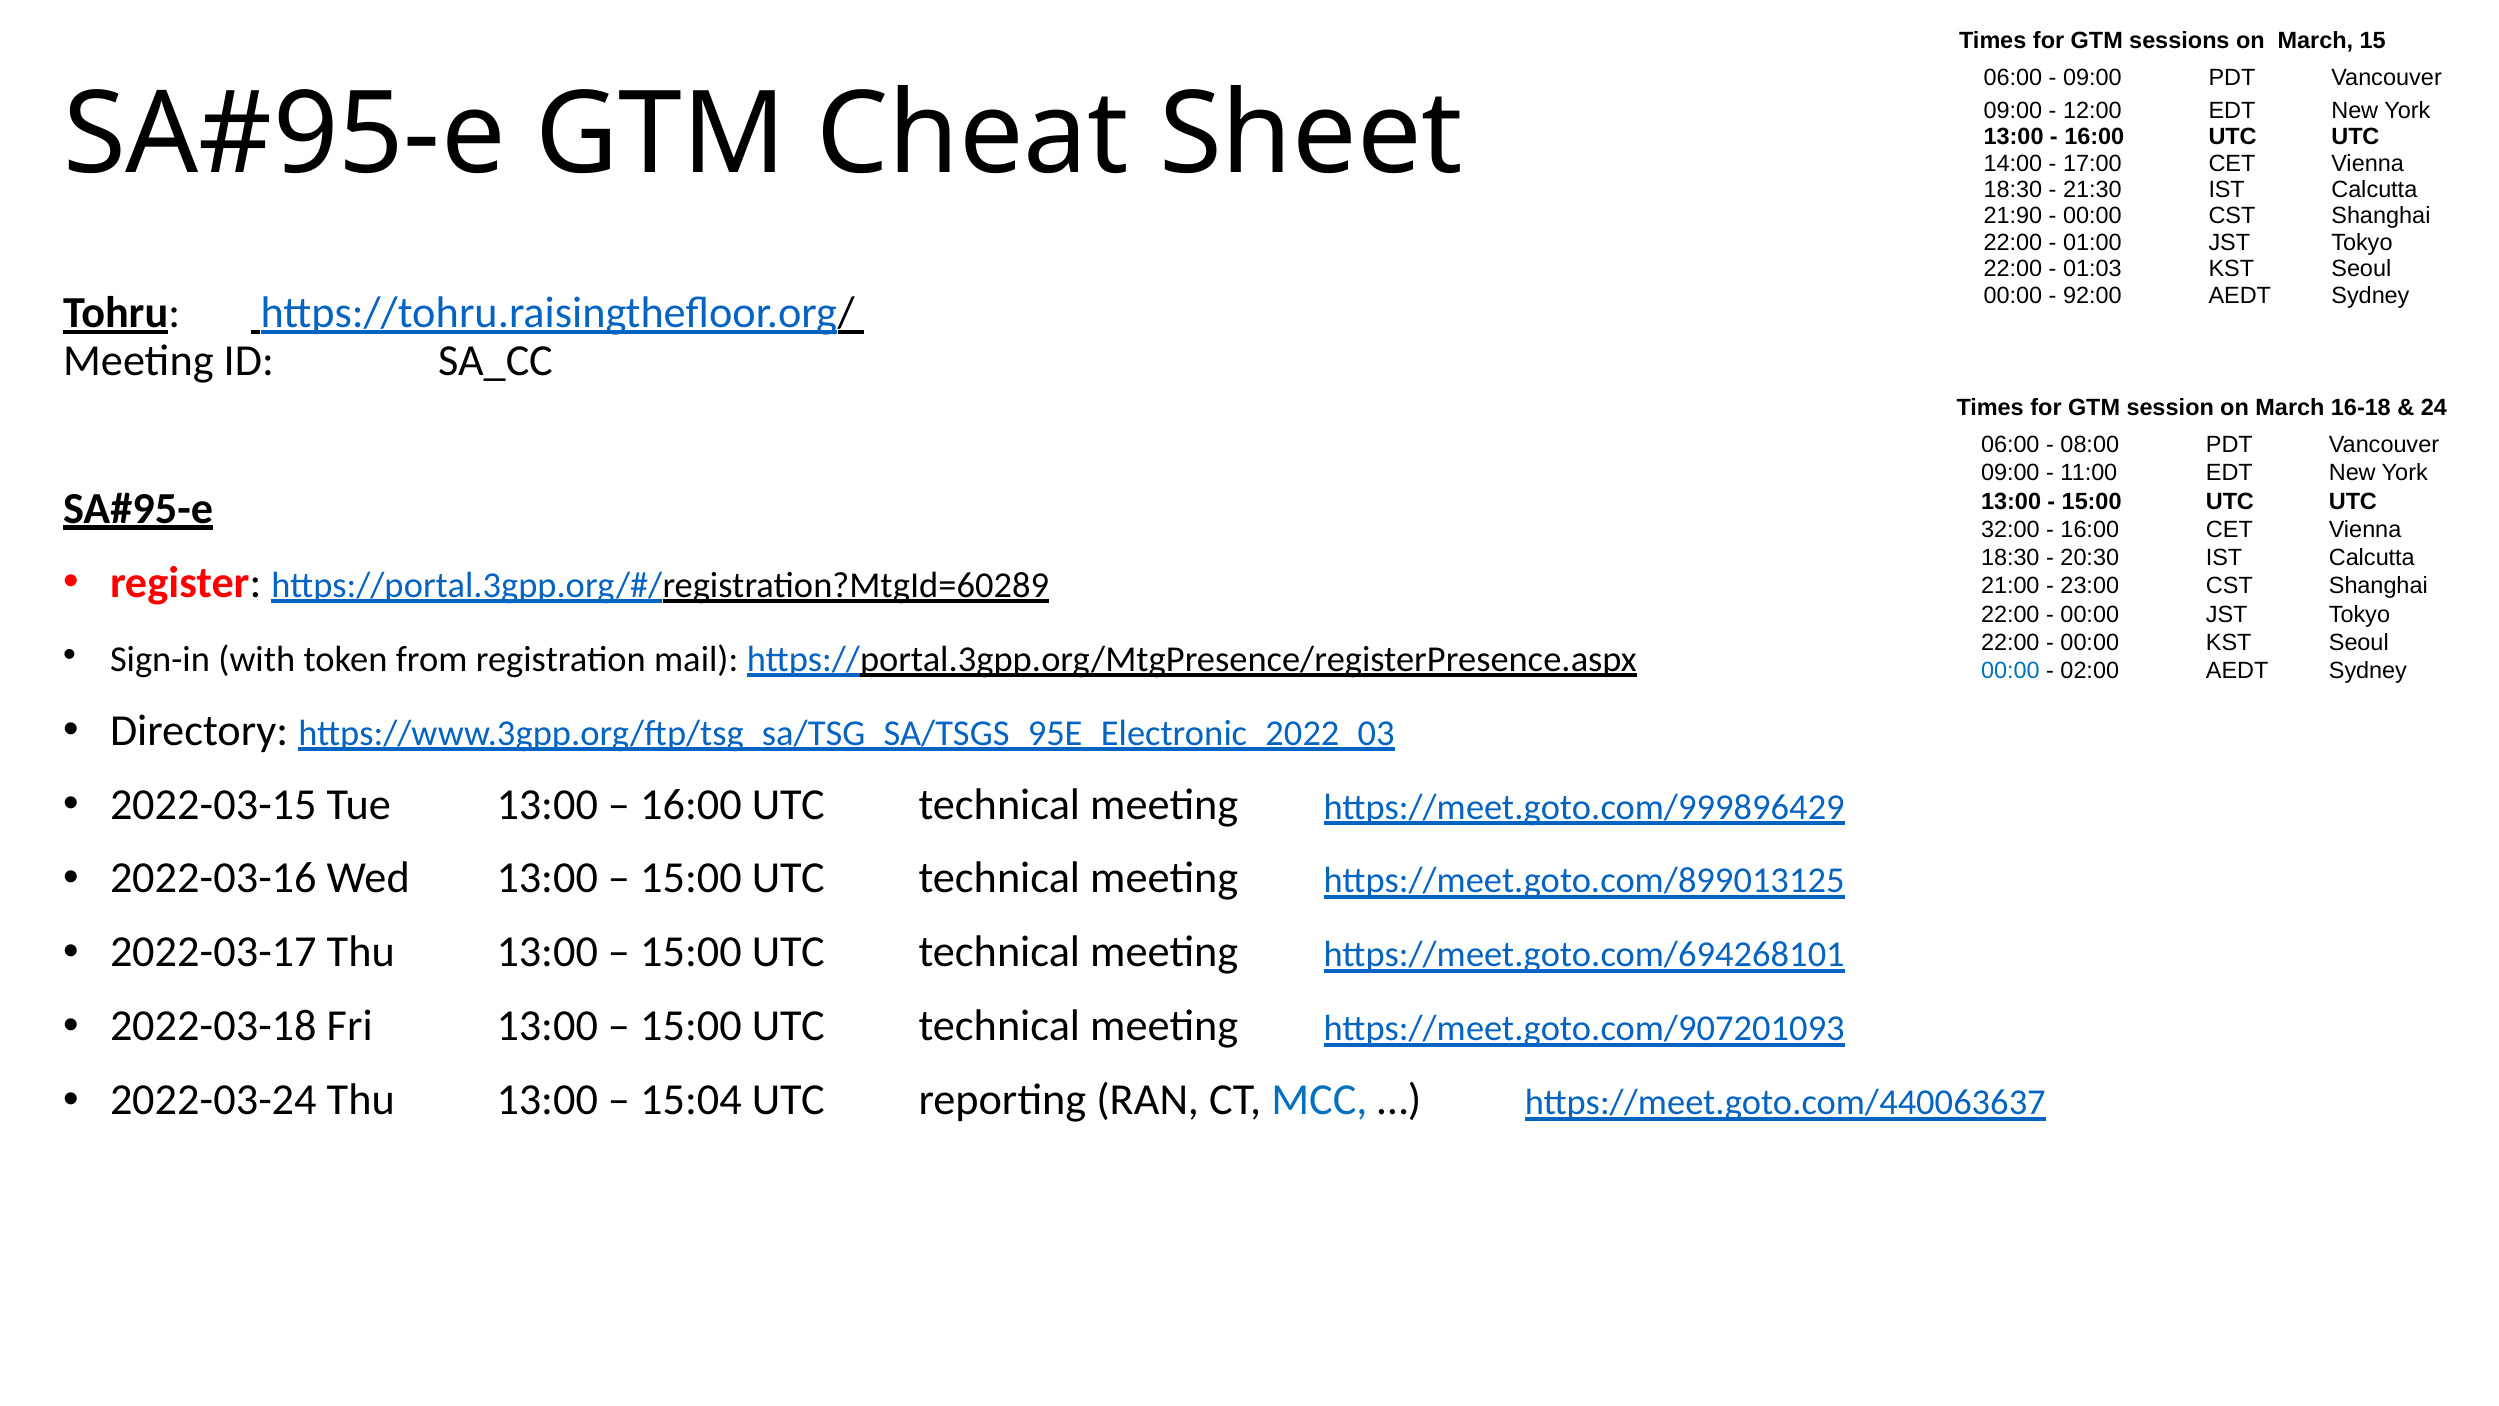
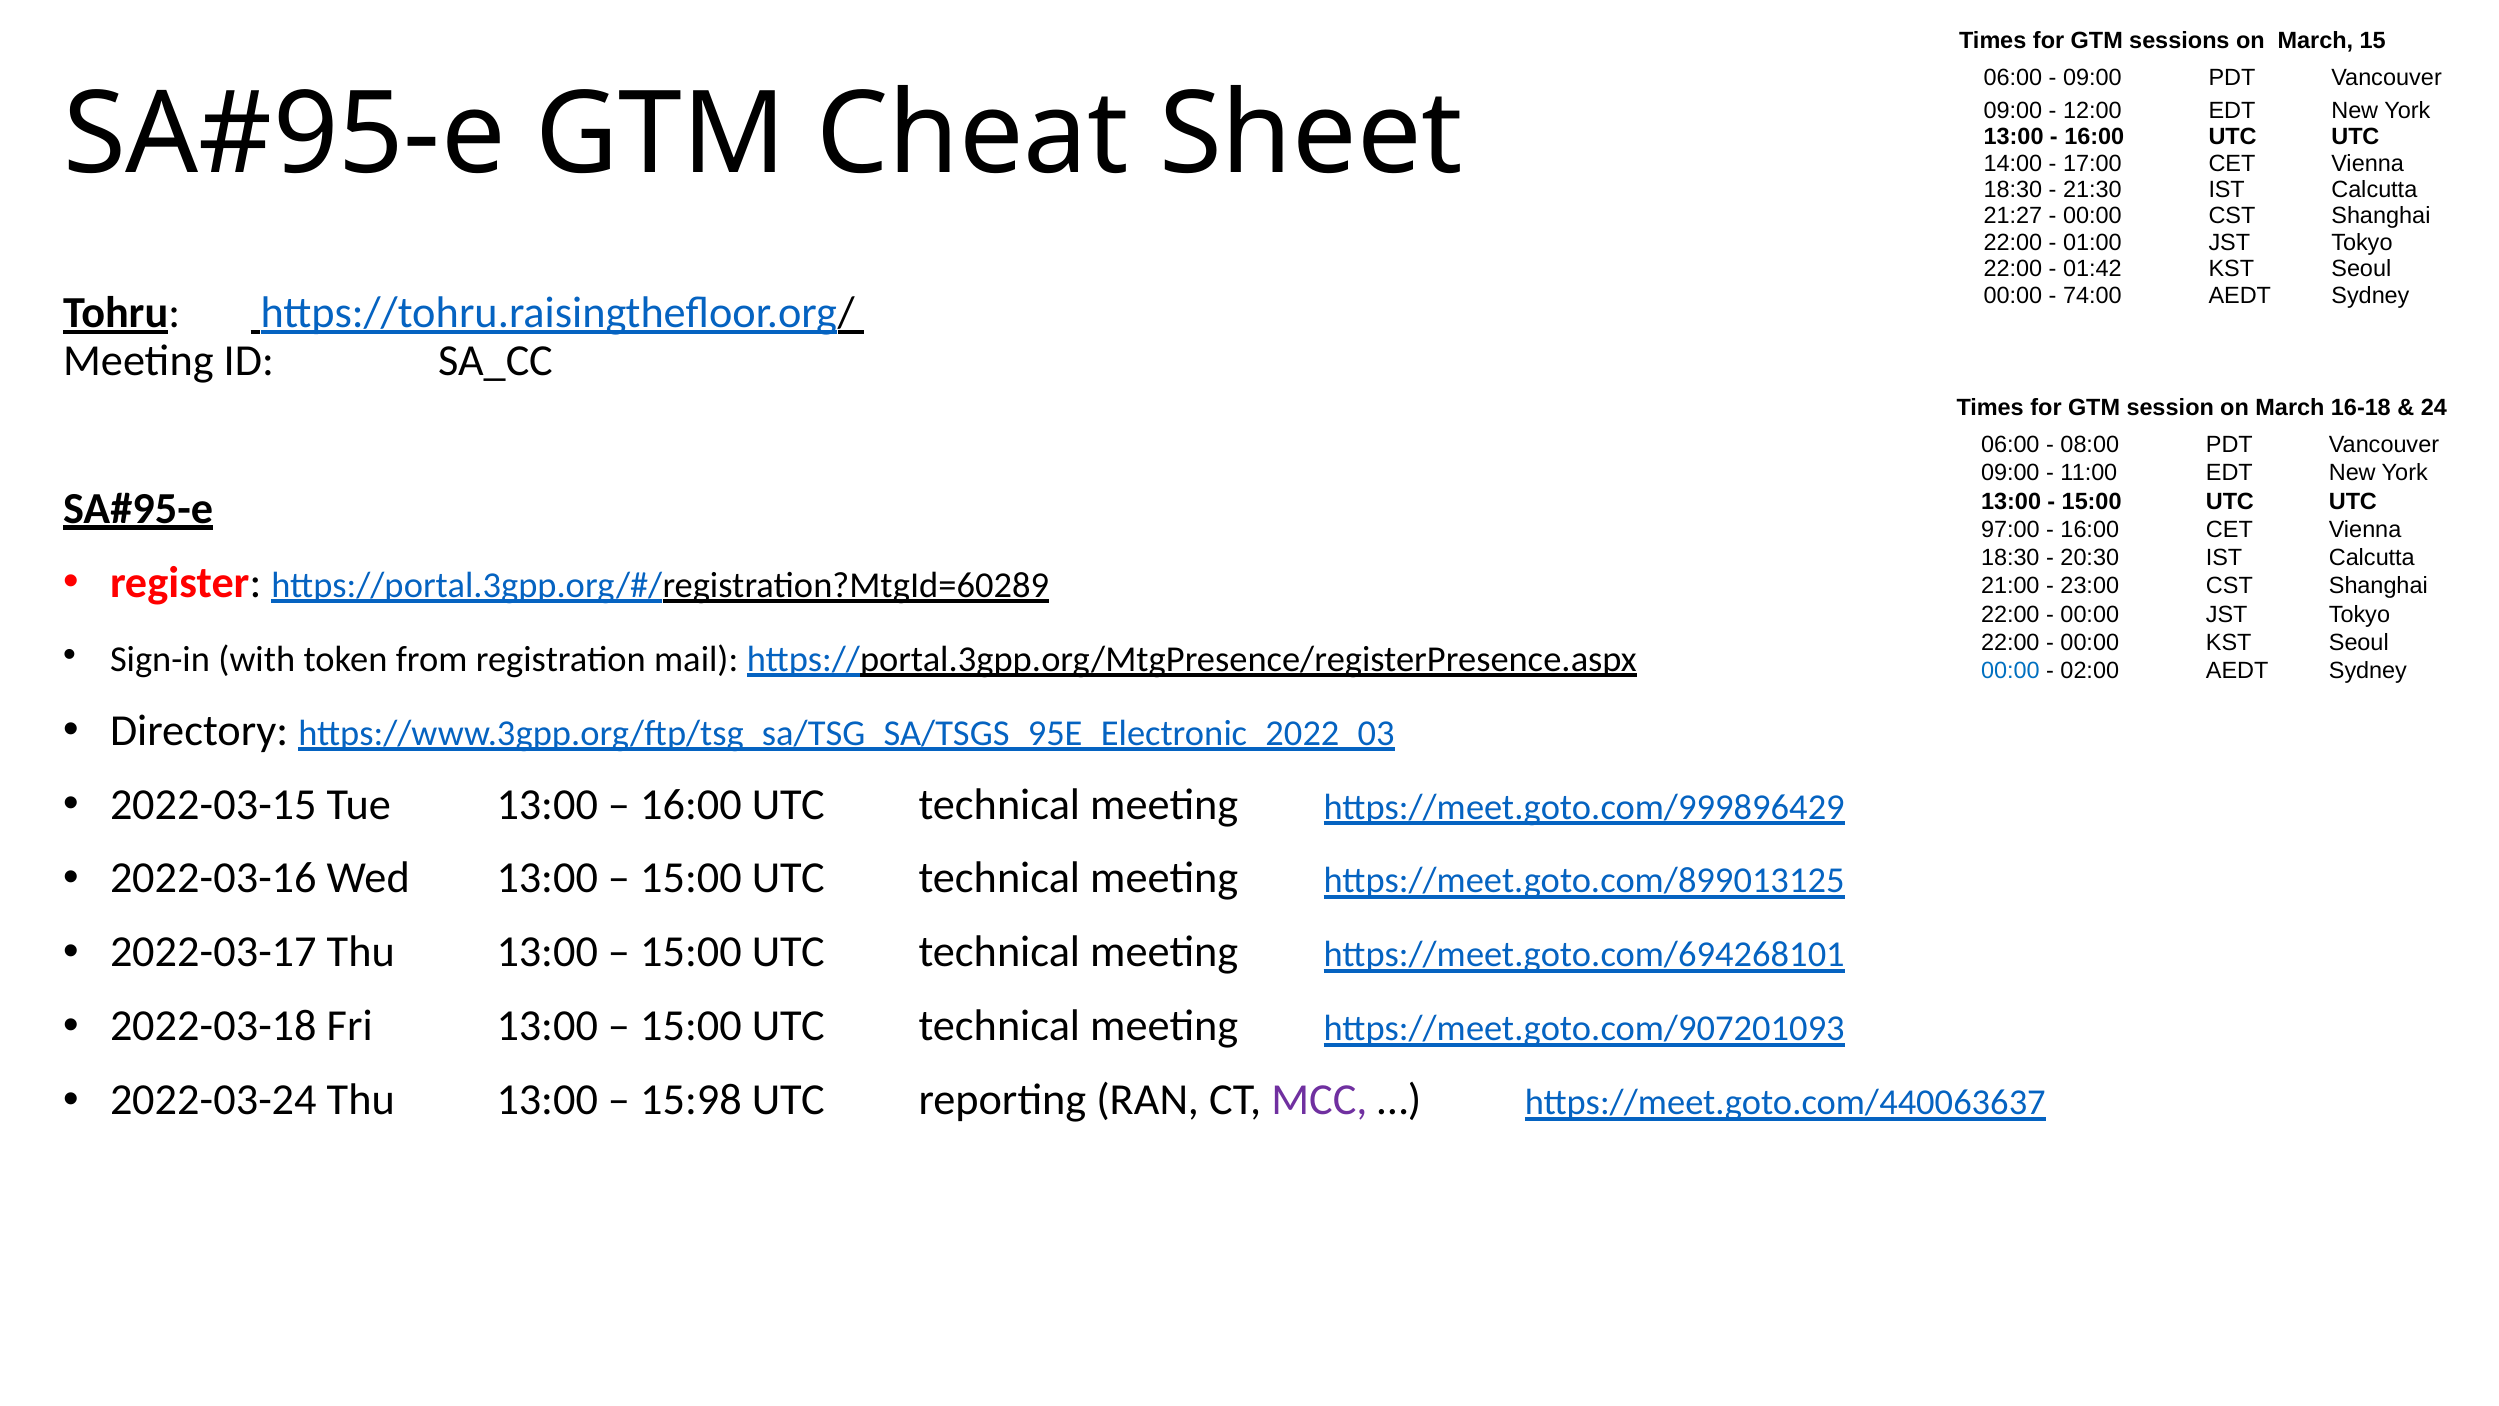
21:90: 21:90 -> 21:27 (2013, 216)
01:03: 01:03 -> 01:42 (2092, 269)
92:00: 92:00 -> 74:00 (2092, 295)
32:00: 32:00 -> 97:00 (2010, 530)
15:04: 15:04 -> 15:98 (691, 1100)
MCC colour: blue -> purple (1319, 1100)
